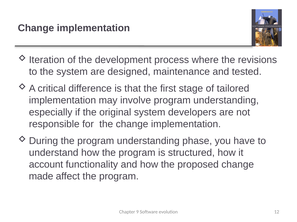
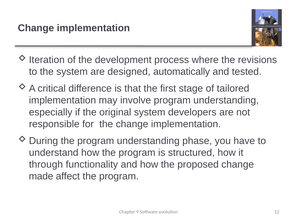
maintenance: maintenance -> automatically (182, 72)
account: account -> through (46, 165)
